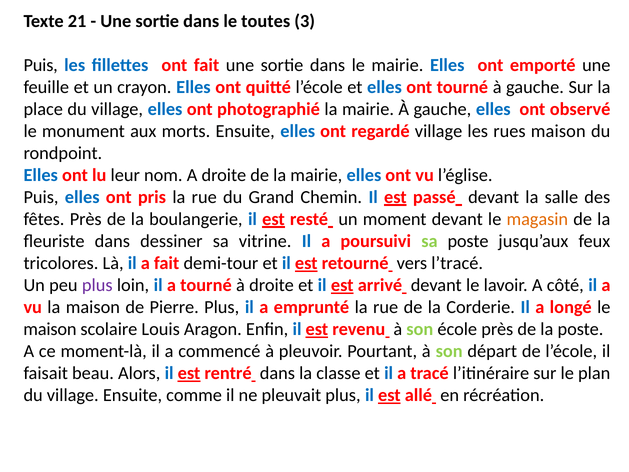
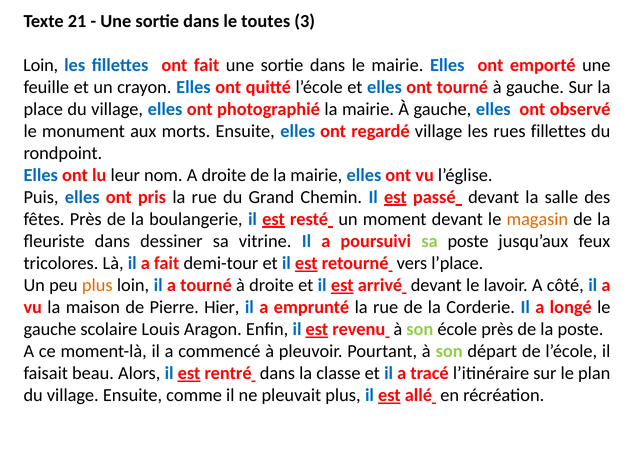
Puis: Puis -> Loin (41, 65)
rues maison: maison -> fillettes (558, 131)
l’tracé: l’tracé -> l’place (457, 263)
plus colour: purple -> orange (97, 285)
Pierre Plus: Plus -> Hier (222, 307)
maison: maison -> gauche (50, 329)
